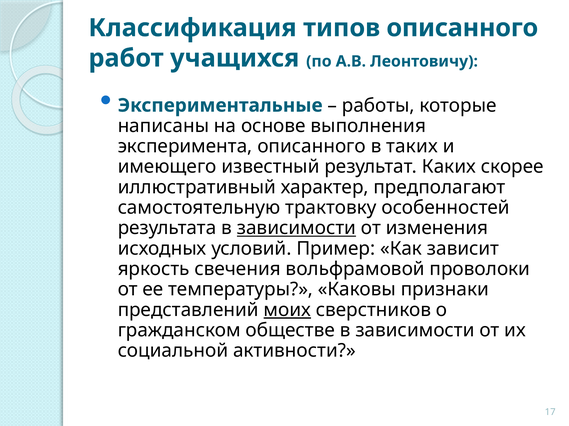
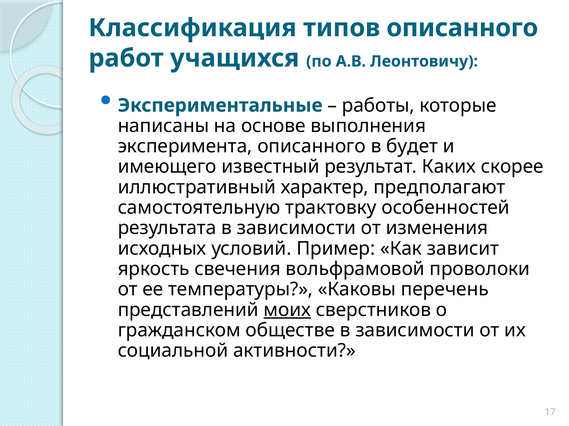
таких: таких -> будет (412, 147)
зависимости underline: present -> none (296, 228)
признаки: признаки -> перечень (445, 290)
